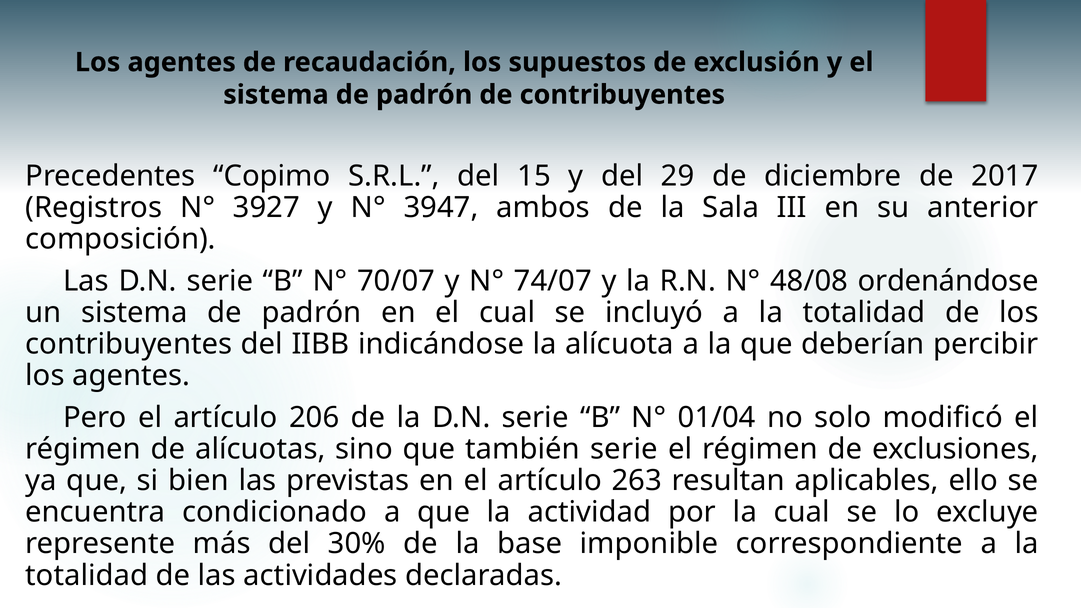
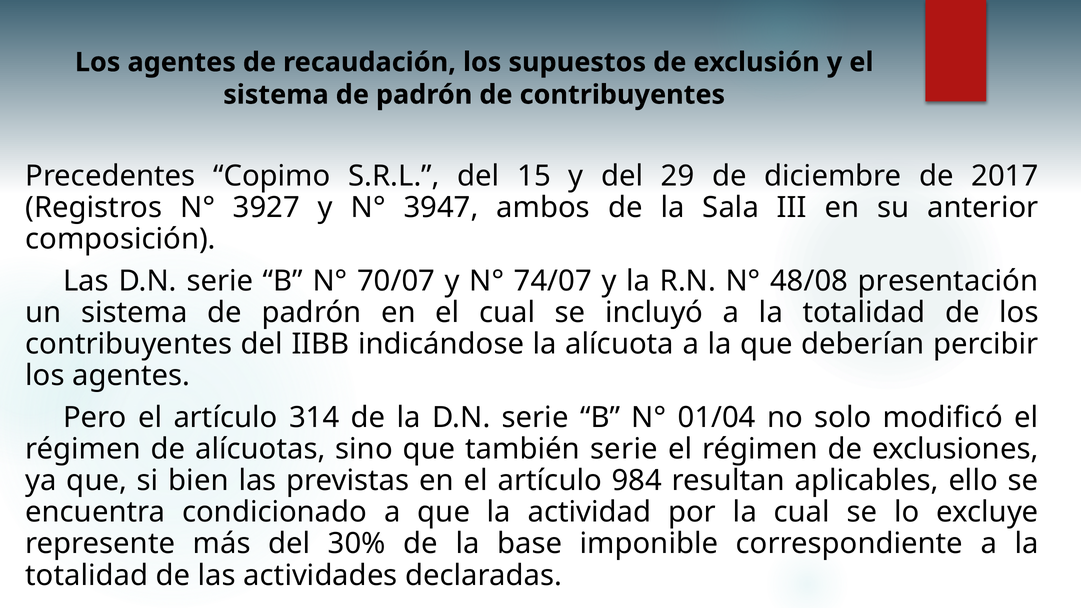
ordenándose: ordenándose -> presentación (948, 281)
206: 206 -> 314 (314, 417)
263: 263 -> 984 (637, 481)
